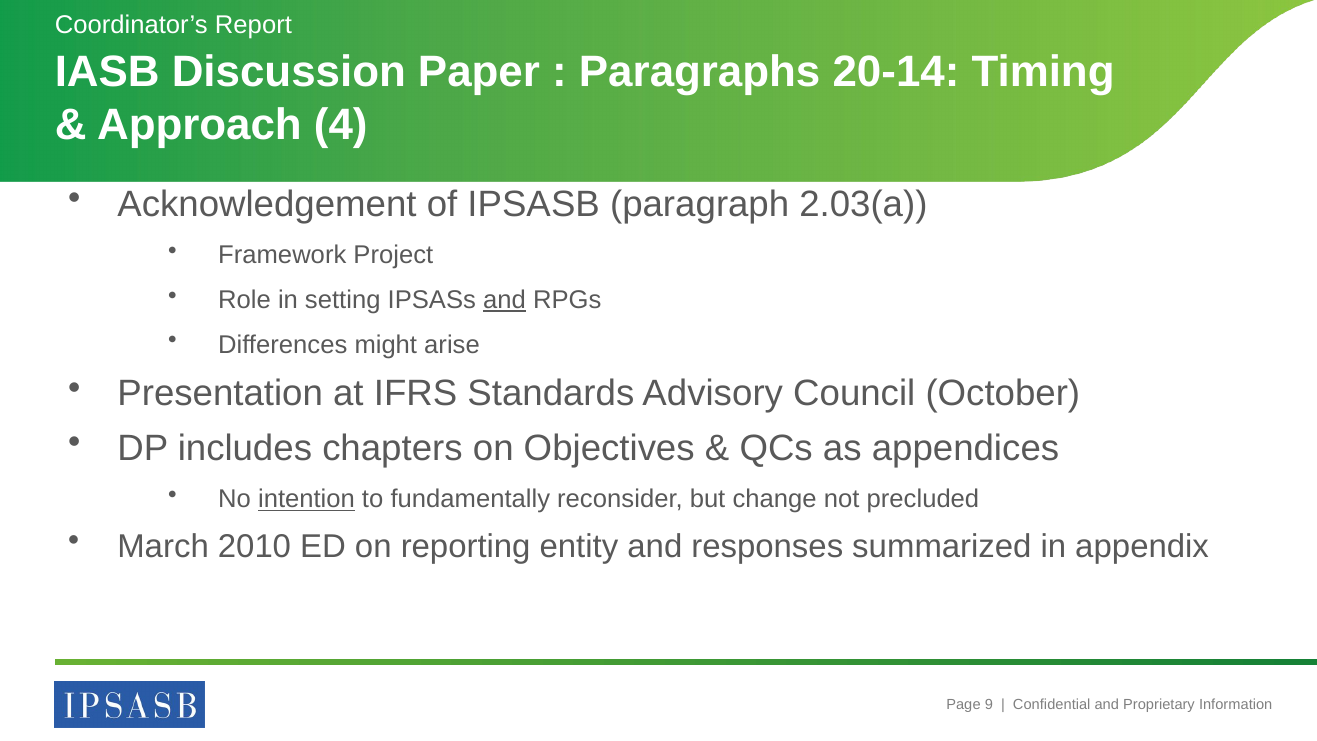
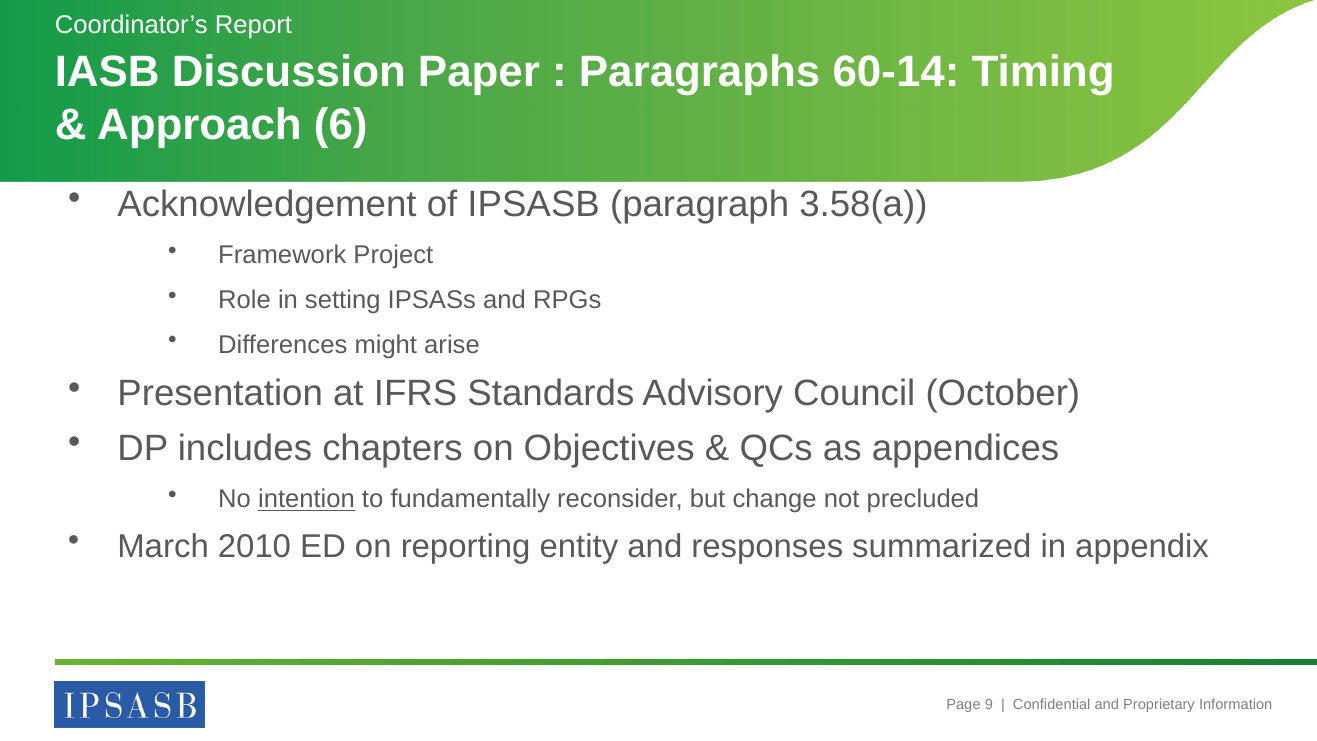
20-14: 20-14 -> 60-14 (896, 72)
4: 4 -> 6 (341, 125)
2.03(a: 2.03(a -> 3.58(a (863, 204)
and underline: present -> none (504, 300)
